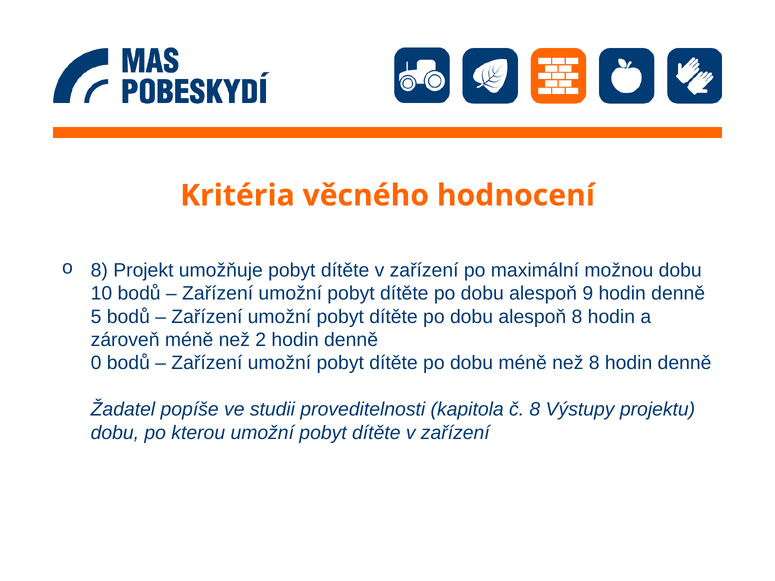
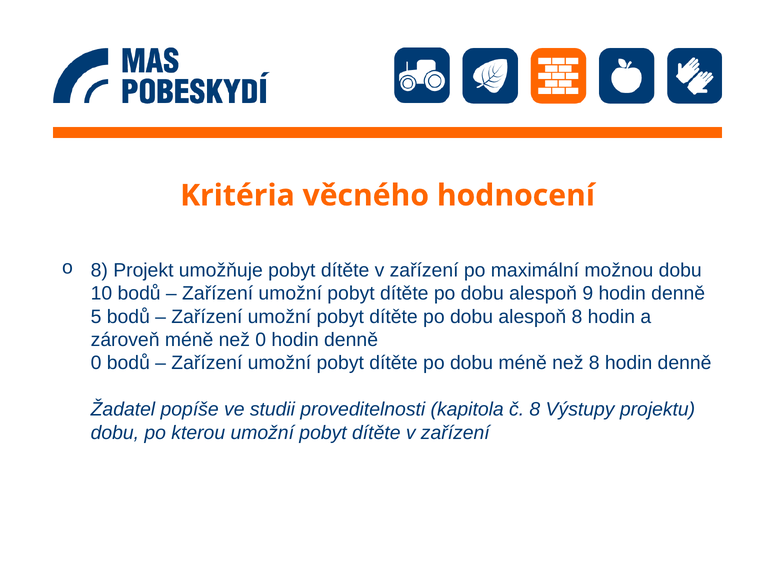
než 2: 2 -> 0 (261, 340)
